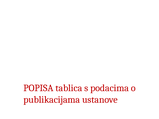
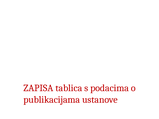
POPISA: POPISA -> ZAPISA (38, 88)
